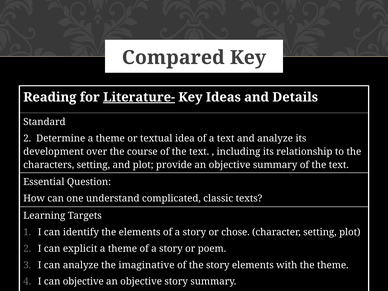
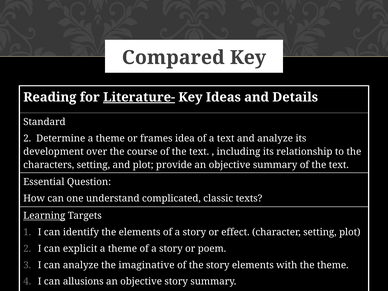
textual: textual -> frames (156, 138)
Learning underline: none -> present (44, 216)
chose: chose -> effect (235, 232)
can objective: objective -> allusions (83, 282)
